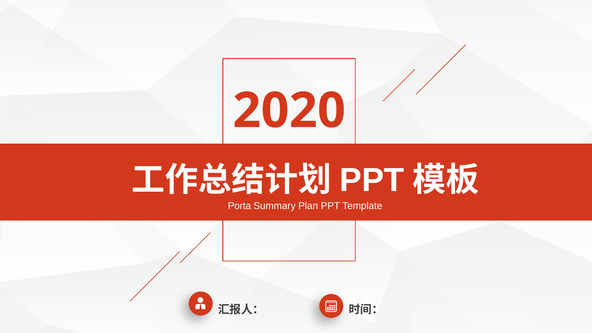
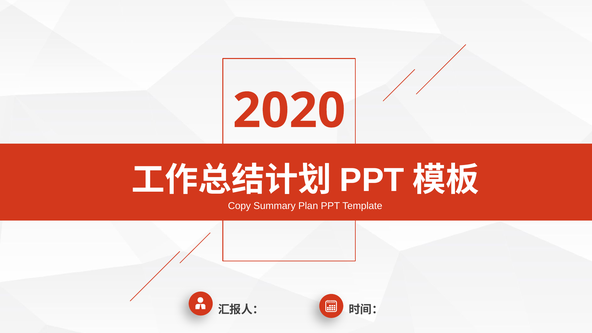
Porta: Porta -> Copy (239, 206)
